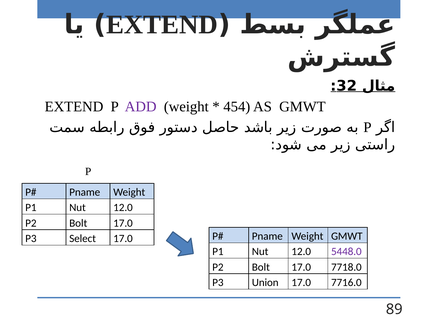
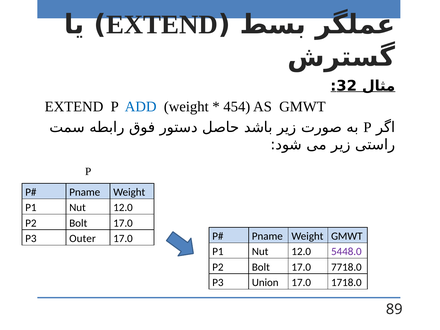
ADD colour: purple -> blue (141, 107)
Select: Select -> Outer (83, 239)
7716.0: 7716.0 -> 1718.0 (346, 283)
